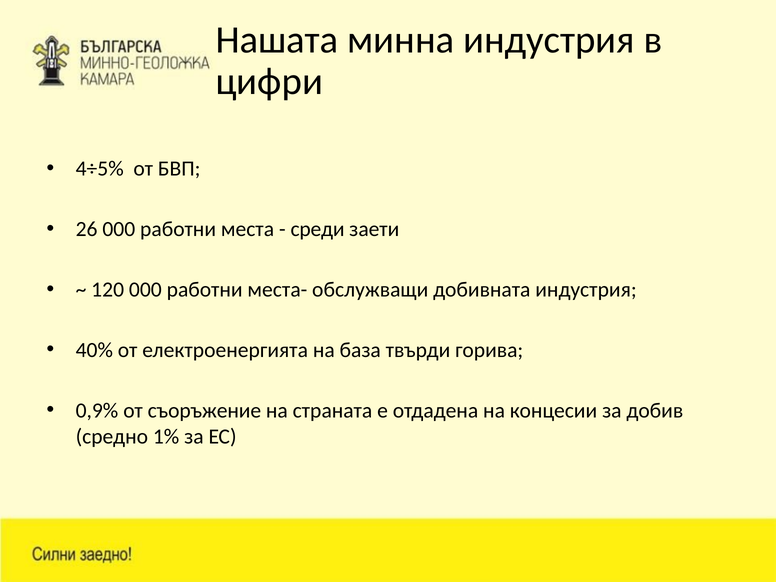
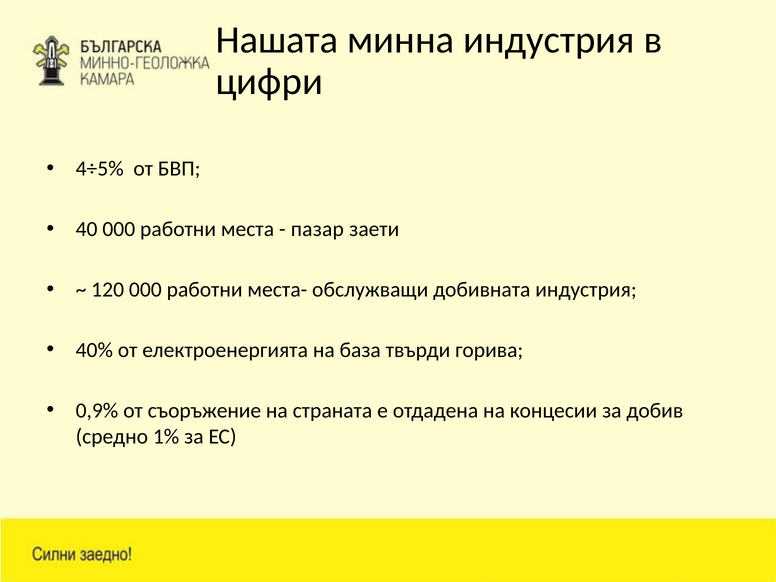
26: 26 -> 40 (87, 229)
среди: среди -> пазар (317, 229)
